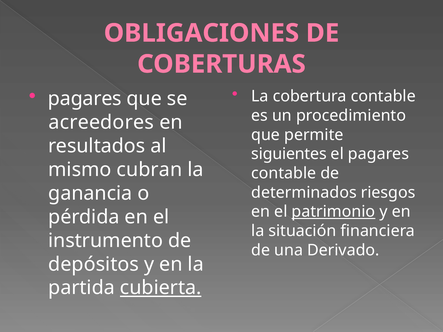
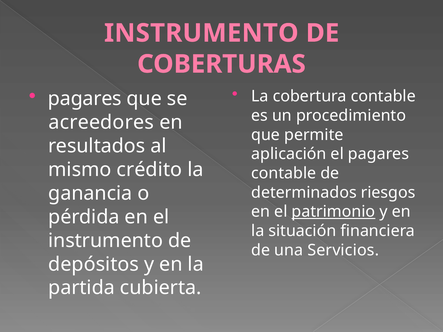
OBLIGACIONES: OBLIGACIONES -> INSTRUMENTO (201, 33)
siguientes: siguientes -> aplicación (289, 154)
cubran: cubran -> crédito (149, 170)
Derivado: Derivado -> Servicios (343, 250)
cubierta underline: present -> none (161, 288)
